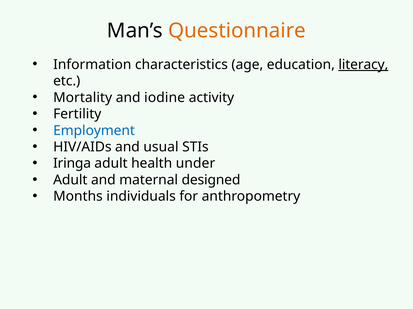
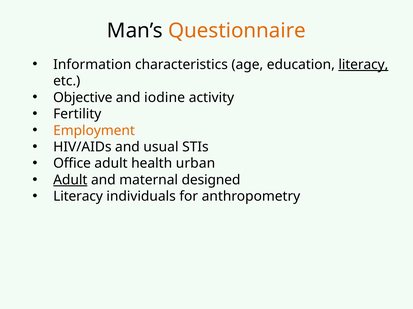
Mortality: Mortality -> Objective (83, 98)
Employment colour: blue -> orange (94, 131)
Iringa: Iringa -> Office (72, 164)
under: under -> urban (195, 164)
Adult underline: none -> present (70, 180)
Months: Months -> Literacy (78, 197)
